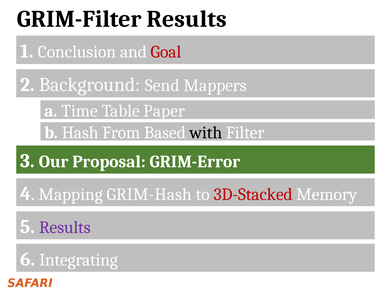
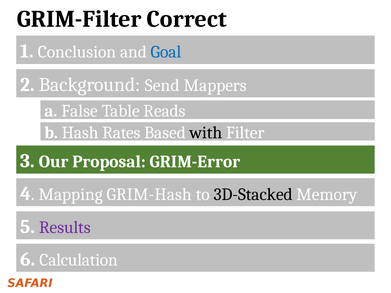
GRIM-Filter Results: Results -> Correct (187, 19)
Goal colour: red -> blue (166, 52)
Time: Time -> False (80, 111)
Paper: Paper -> Reads (164, 111)
From: From -> Rates (121, 133)
3D-Stacked colour: red -> black (253, 194)
Integrating: Integrating -> Calculation (79, 260)
